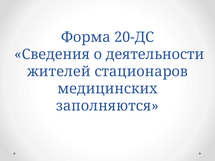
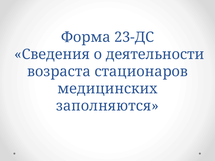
20-ДС: 20-ДС -> 23-ДС (134, 37)
жителей: жителей -> возраста (59, 72)
